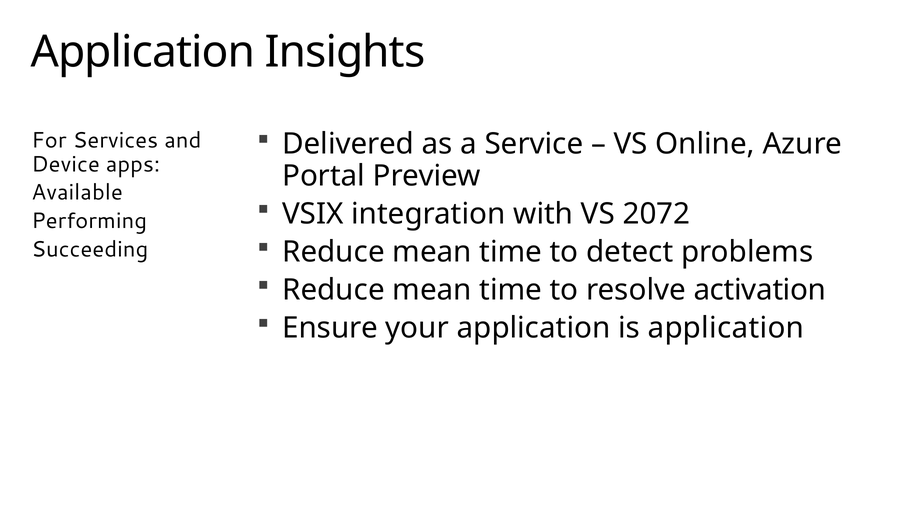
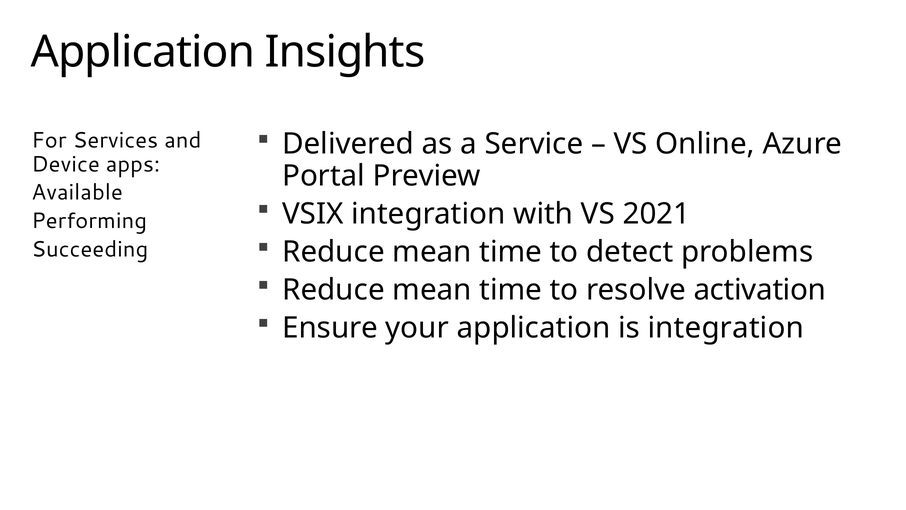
2072: 2072 -> 2021 (656, 214)
is application: application -> integration (726, 328)
